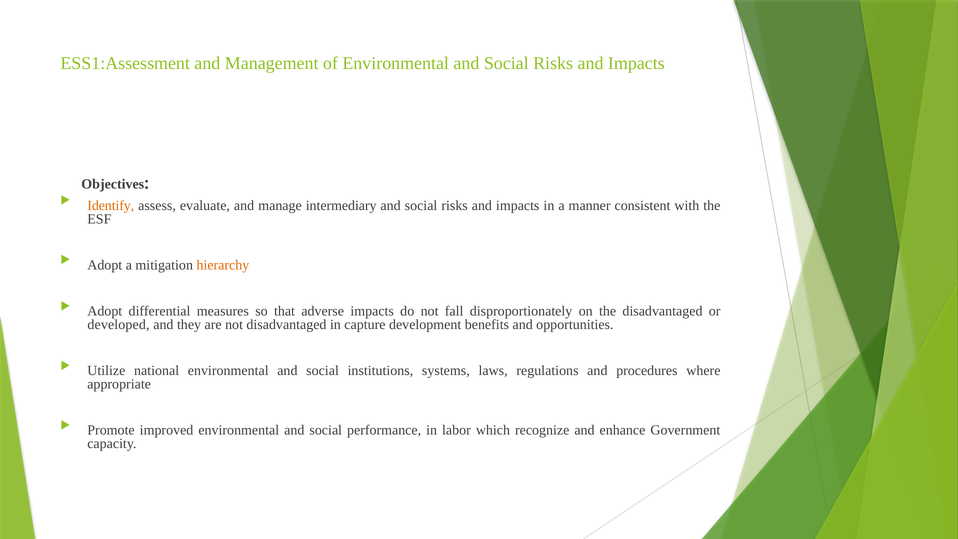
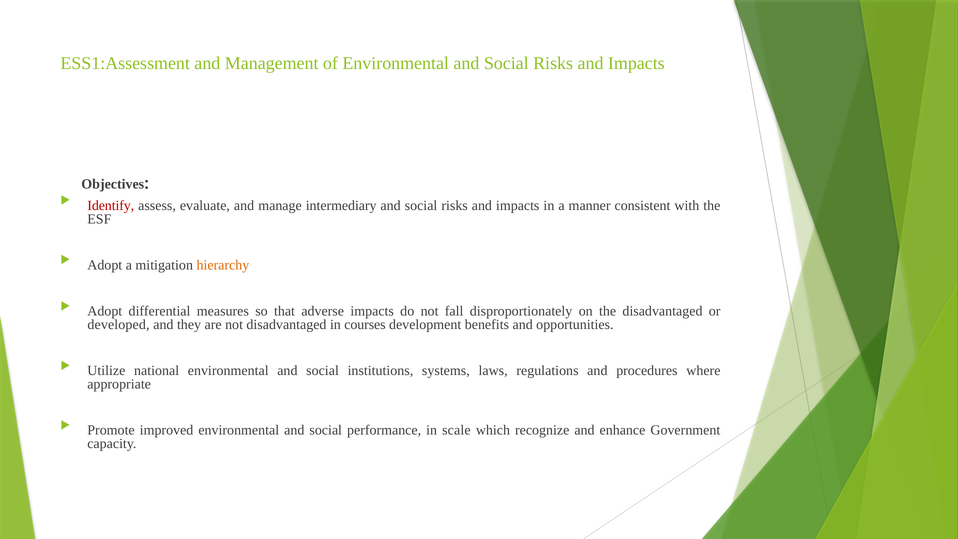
Identify colour: orange -> red (111, 205)
capture: capture -> courses (365, 325)
labor: labor -> scale (456, 430)
